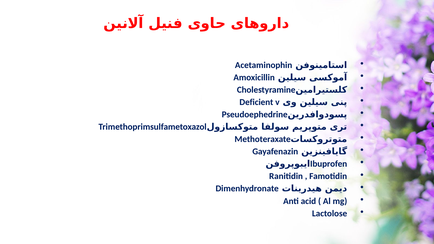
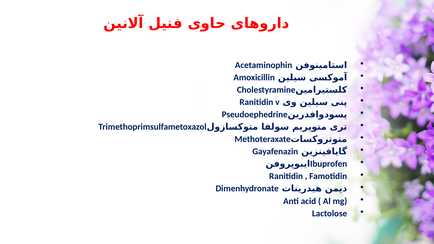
Deficient: Deficient -> Ranitidin (256, 102)
